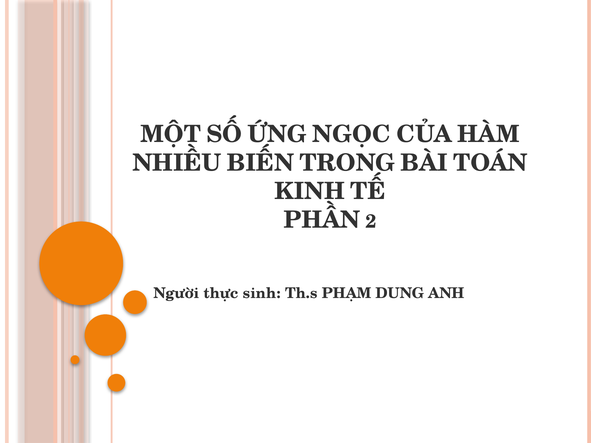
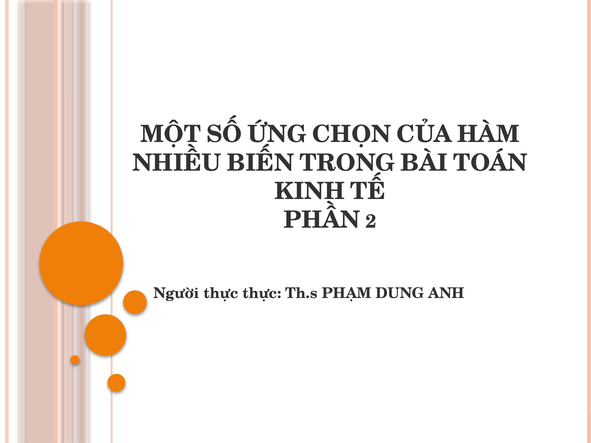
NGỌC: NGỌC -> CHỌN (352, 134)
thực sinh: sinh -> thực (262, 294)
